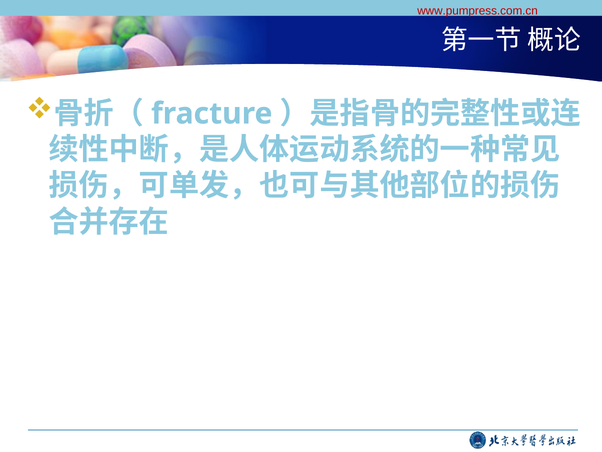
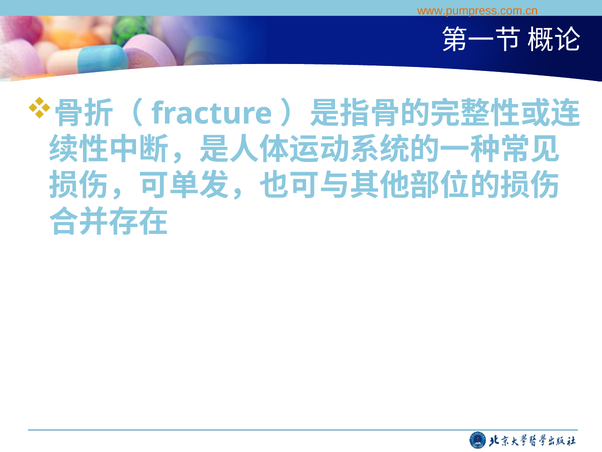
www.pumpress.com.cn colour: red -> orange (478, 11)
